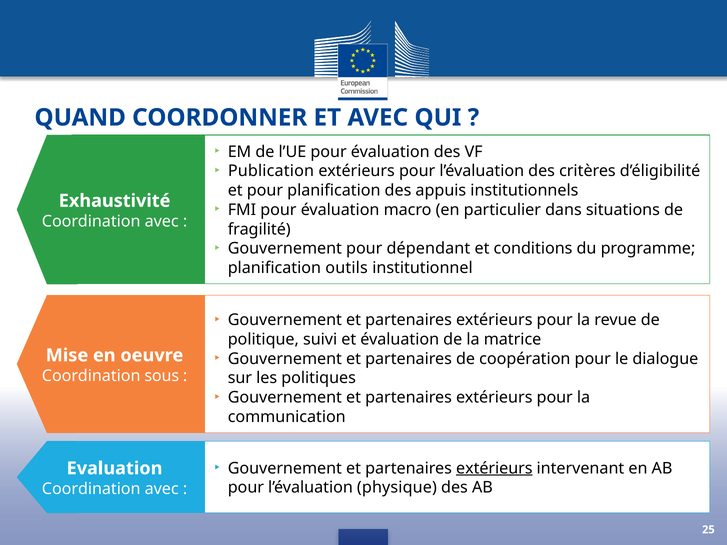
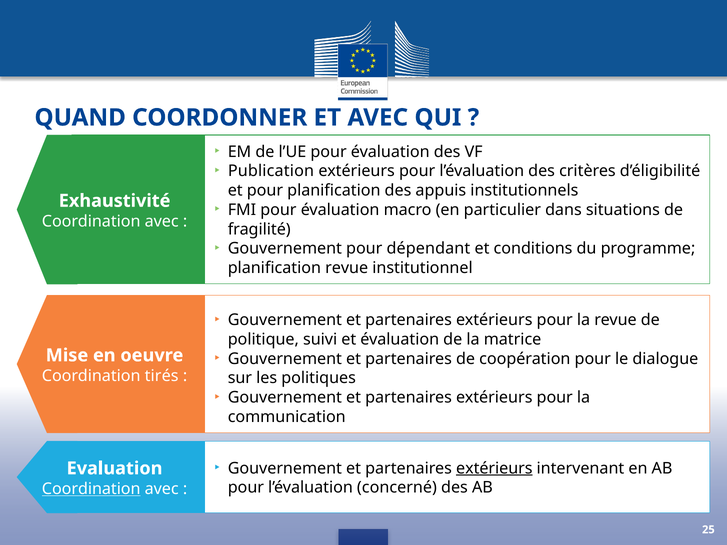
planification outils: outils -> revue (347, 268)
sous: sous -> tirés (162, 376)
physique: physique -> concerné (397, 488)
Coordination underline: none -> present (91, 489)
